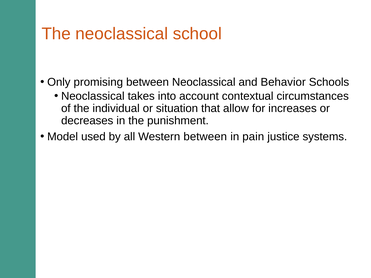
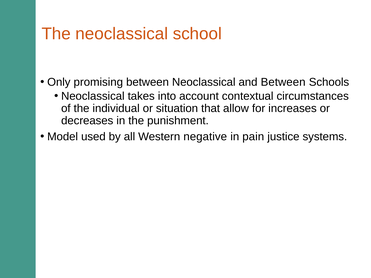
and Behavior: Behavior -> Between (283, 82)
Western between: between -> negative (205, 137)
